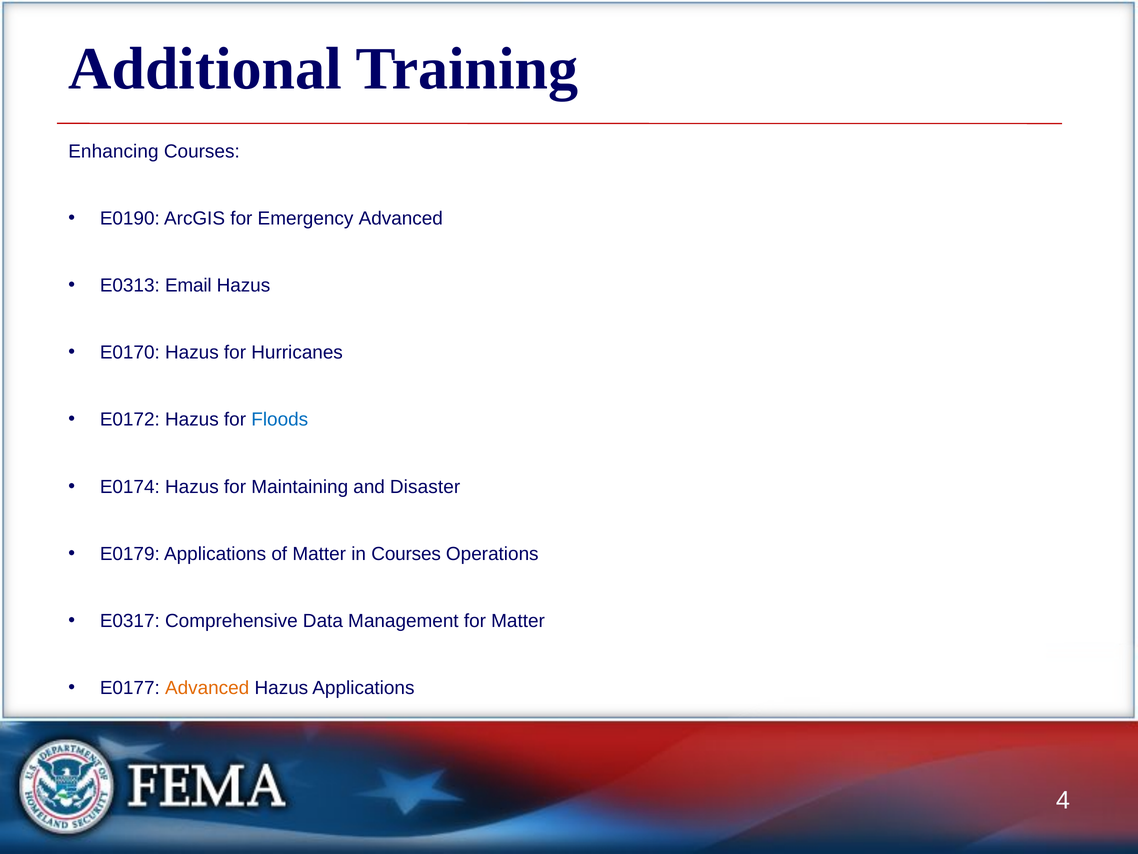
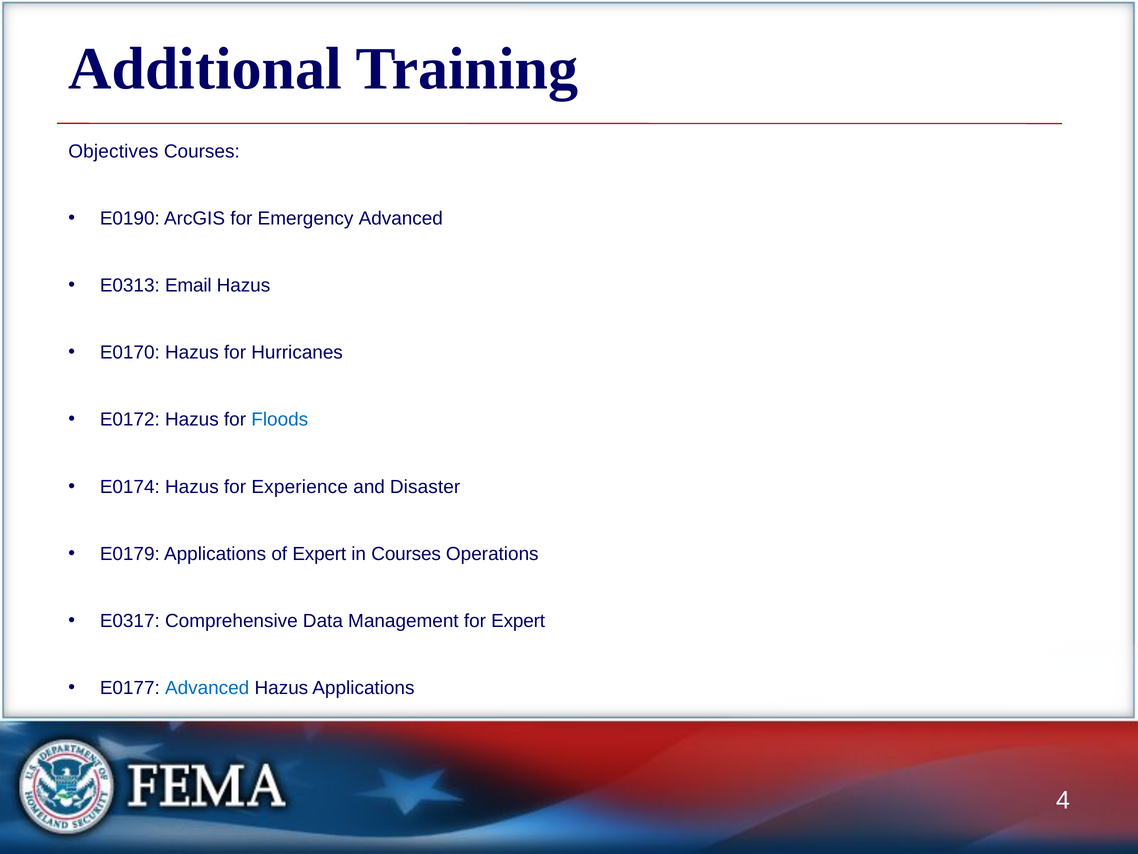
Enhancing: Enhancing -> Objectives (113, 151)
Maintaining: Maintaining -> Experience (300, 486)
of Matter: Matter -> Expert (319, 554)
for Matter: Matter -> Expert (518, 621)
Advanced colour: orange -> blue (207, 688)
